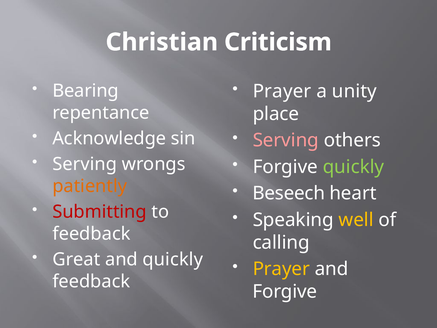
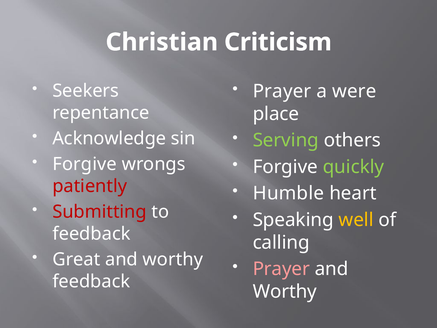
Bearing: Bearing -> Seekers (86, 91)
unity: unity -> were (354, 91)
Serving colour: pink -> light green (286, 140)
Serving: Serving -> Forgive (85, 164)
patiently colour: orange -> red (90, 186)
Beseech: Beseech -> Humble (288, 193)
quickly: quickly -> worthy (173, 259)
Prayer colour: yellow -> pink (281, 269)
Forgive: Forgive -> Worthy (285, 291)
